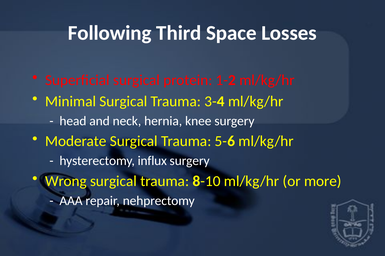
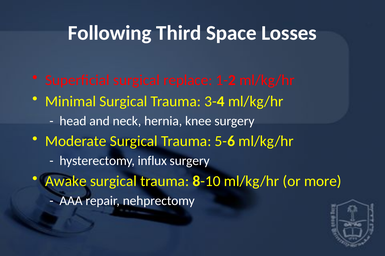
protein: protein -> replace (188, 80)
Wrong: Wrong -> Awake (66, 182)
